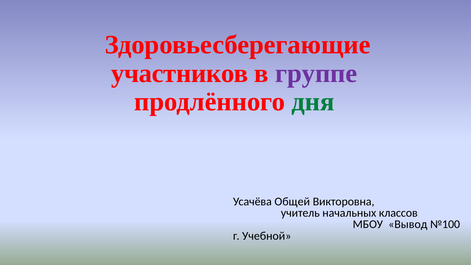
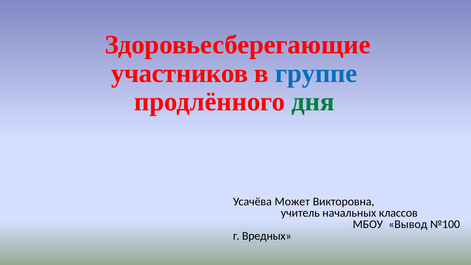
группе colour: purple -> blue (316, 73)
Общей: Общей -> Может (292, 201)
Учебной: Учебной -> Вредных (267, 236)
